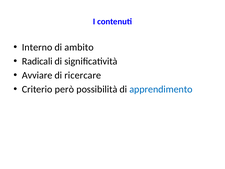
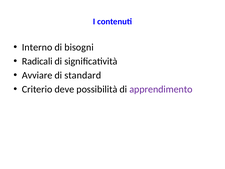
ambito: ambito -> bisogni (79, 47)
ricercare: ricercare -> standard (83, 75)
però: però -> deve (64, 89)
apprendimento colour: blue -> purple (161, 89)
